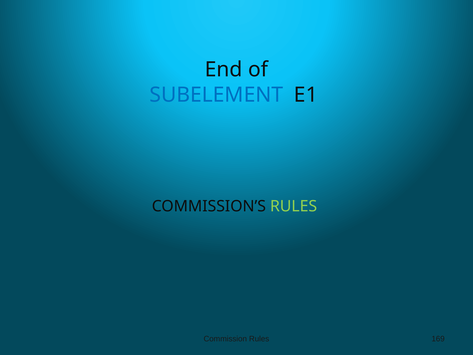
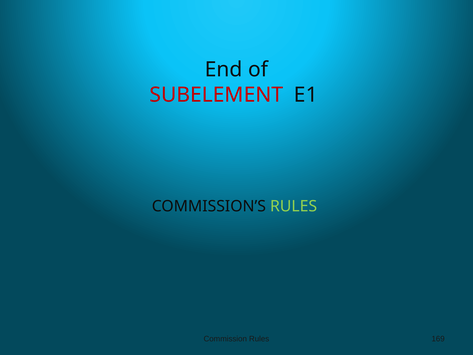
SUBELEMENT colour: blue -> red (216, 95)
